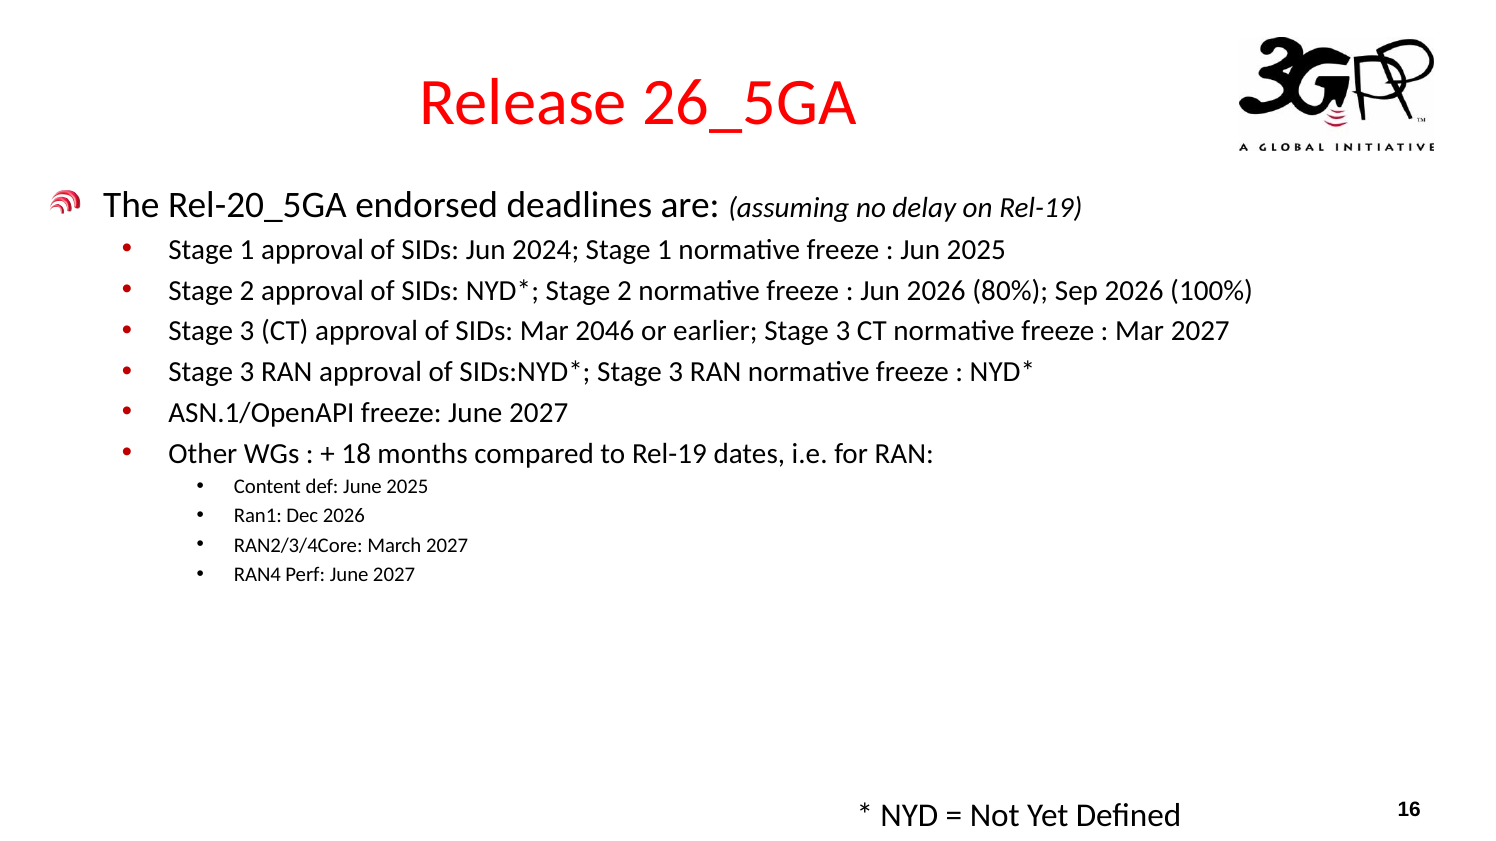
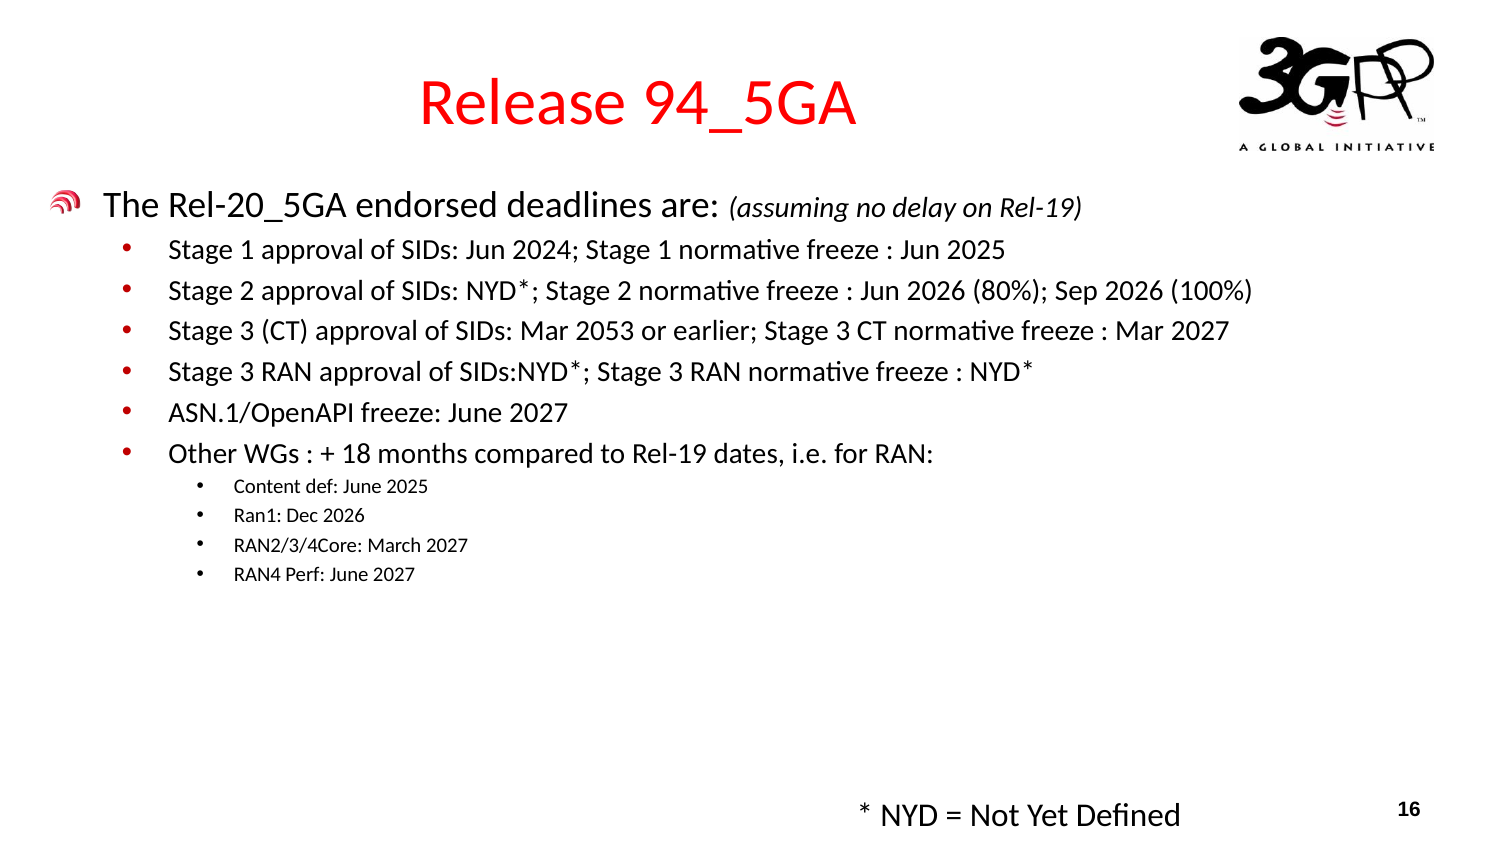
26_5GA: 26_5GA -> 94_5GA (749, 103)
2046: 2046 -> 2053 (605, 331)
